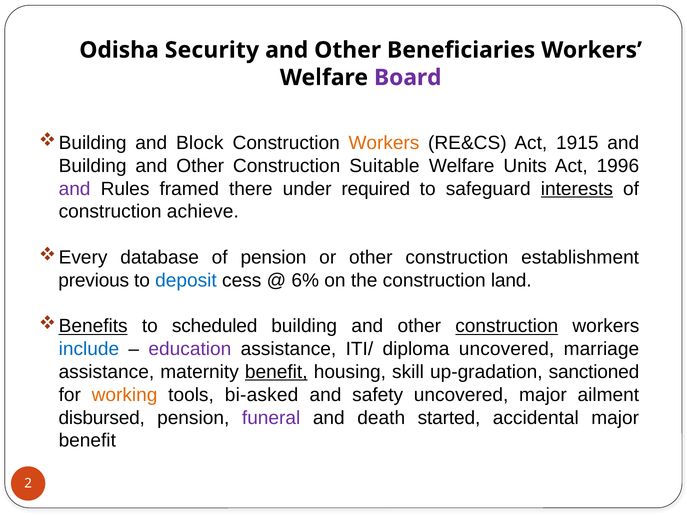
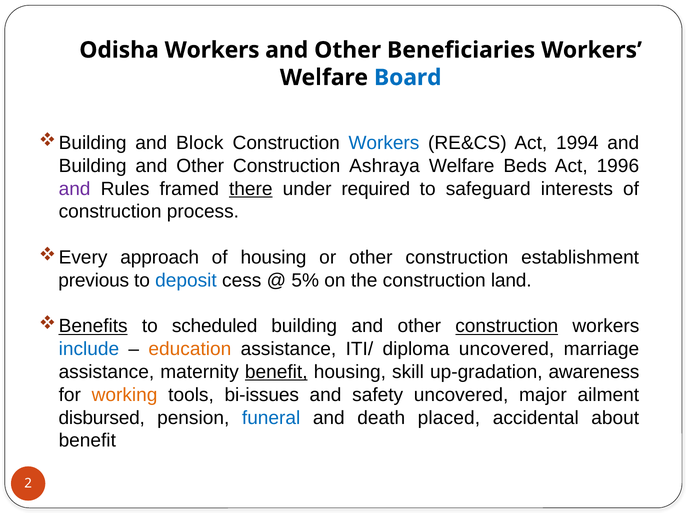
Odisha Security: Security -> Workers (212, 50)
Board colour: purple -> blue (408, 78)
Workers colour: orange -> blue (384, 143)
1915: 1915 -> 1994 (577, 143)
Suitable: Suitable -> Ashraya (384, 166)
Units: Units -> Beds (525, 166)
there underline: none -> present (251, 189)
interests underline: present -> none (577, 189)
achieve: achieve -> process (203, 212)
database: database -> approach (160, 258)
of pension: pension -> housing (274, 258)
6%: 6% -> 5% (305, 280)
education colour: purple -> orange (190, 349)
sanctioned: sanctioned -> awareness (594, 372)
bi-asked: bi-asked -> bi-issues (262, 395)
funeral colour: purple -> blue (271, 418)
started: started -> placed (449, 418)
accidental major: major -> about (615, 418)
